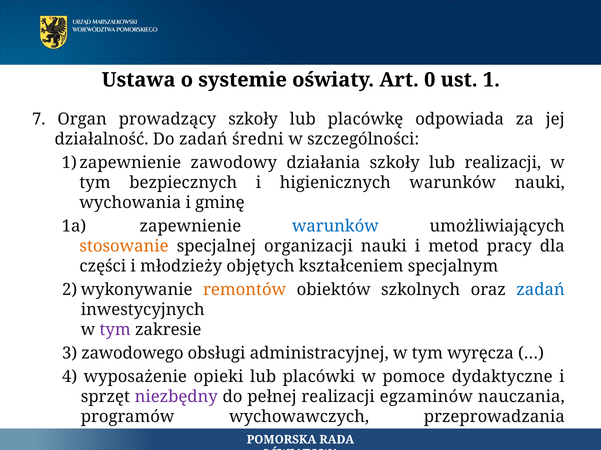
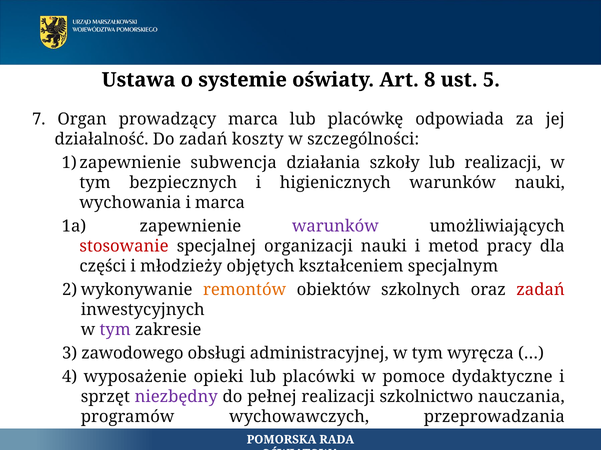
0: 0 -> 8 (430, 80)
1: 1 -> 5 (491, 80)
prowadzący szkoły: szkoły -> marca (253, 119)
średni: średni -> koszty (258, 139)
zawodowy: zawodowy -> subwencja (234, 163)
i gminę: gminę -> marca (220, 203)
warunków colour: blue -> purple (335, 226)
stosowanie colour: orange -> red (124, 246)
zadań colour: blue -> red (541, 289)
realizacji egzaminów: egzaminów -> szkolnictwo (426, 396)
